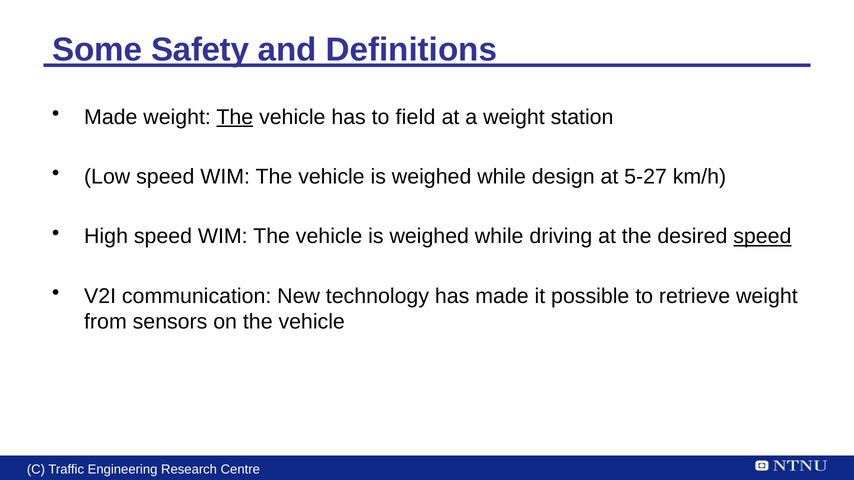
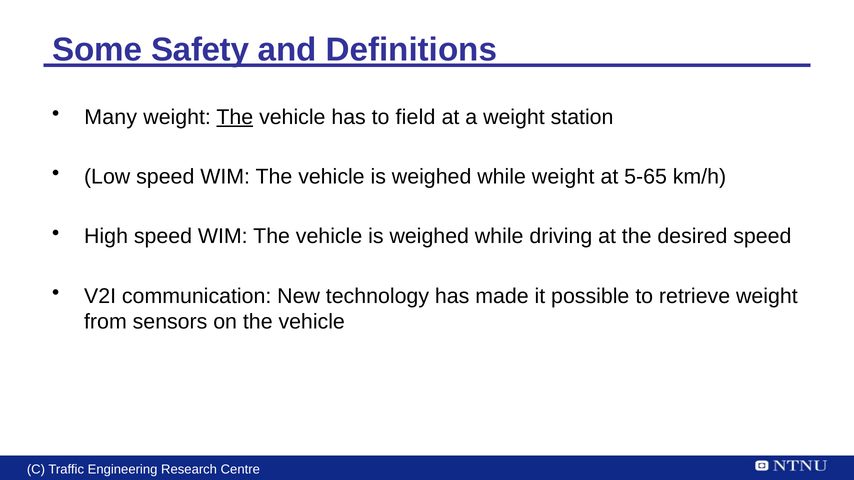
Made: Made -> Many (111, 117)
while design: design -> weight (563, 177)
5-27: 5-27 -> 5-65 (646, 177)
speed underline: present -> none (762, 237)
